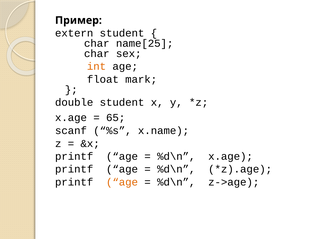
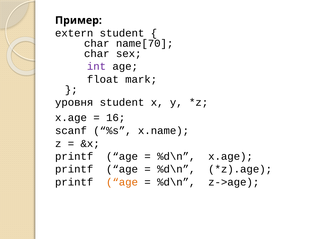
name[25: name[25 -> name[70 (145, 43)
int colour: orange -> purple (96, 67)
double: double -> уровня (74, 102)
65: 65 -> 16 (116, 118)
